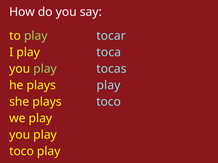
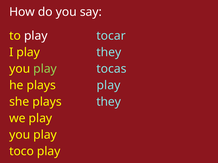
play colour: light green -> white (36, 36)
play toca: toca -> they (109, 52)
plays toco: toco -> they (109, 102)
